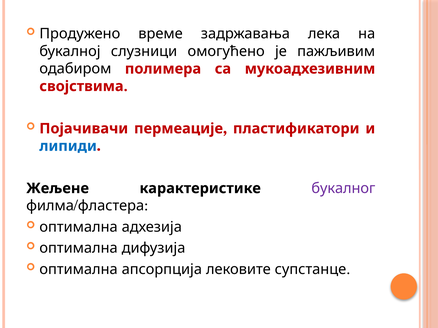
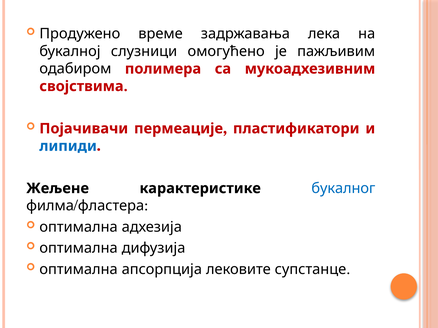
букалног colour: purple -> blue (343, 189)
